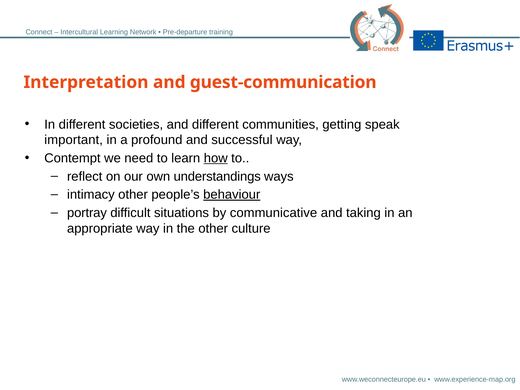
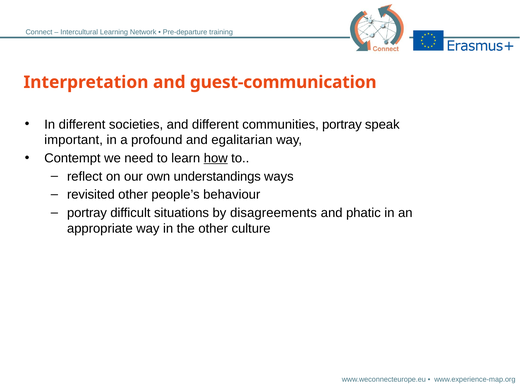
communities getting: getting -> portray (342, 124)
successful: successful -> egalitarian (242, 140)
intimacy: intimacy -> revisited (91, 195)
behaviour underline: present -> none (232, 195)
communicative: communicative -> disagreements (273, 213)
taking: taking -> phatic (363, 213)
